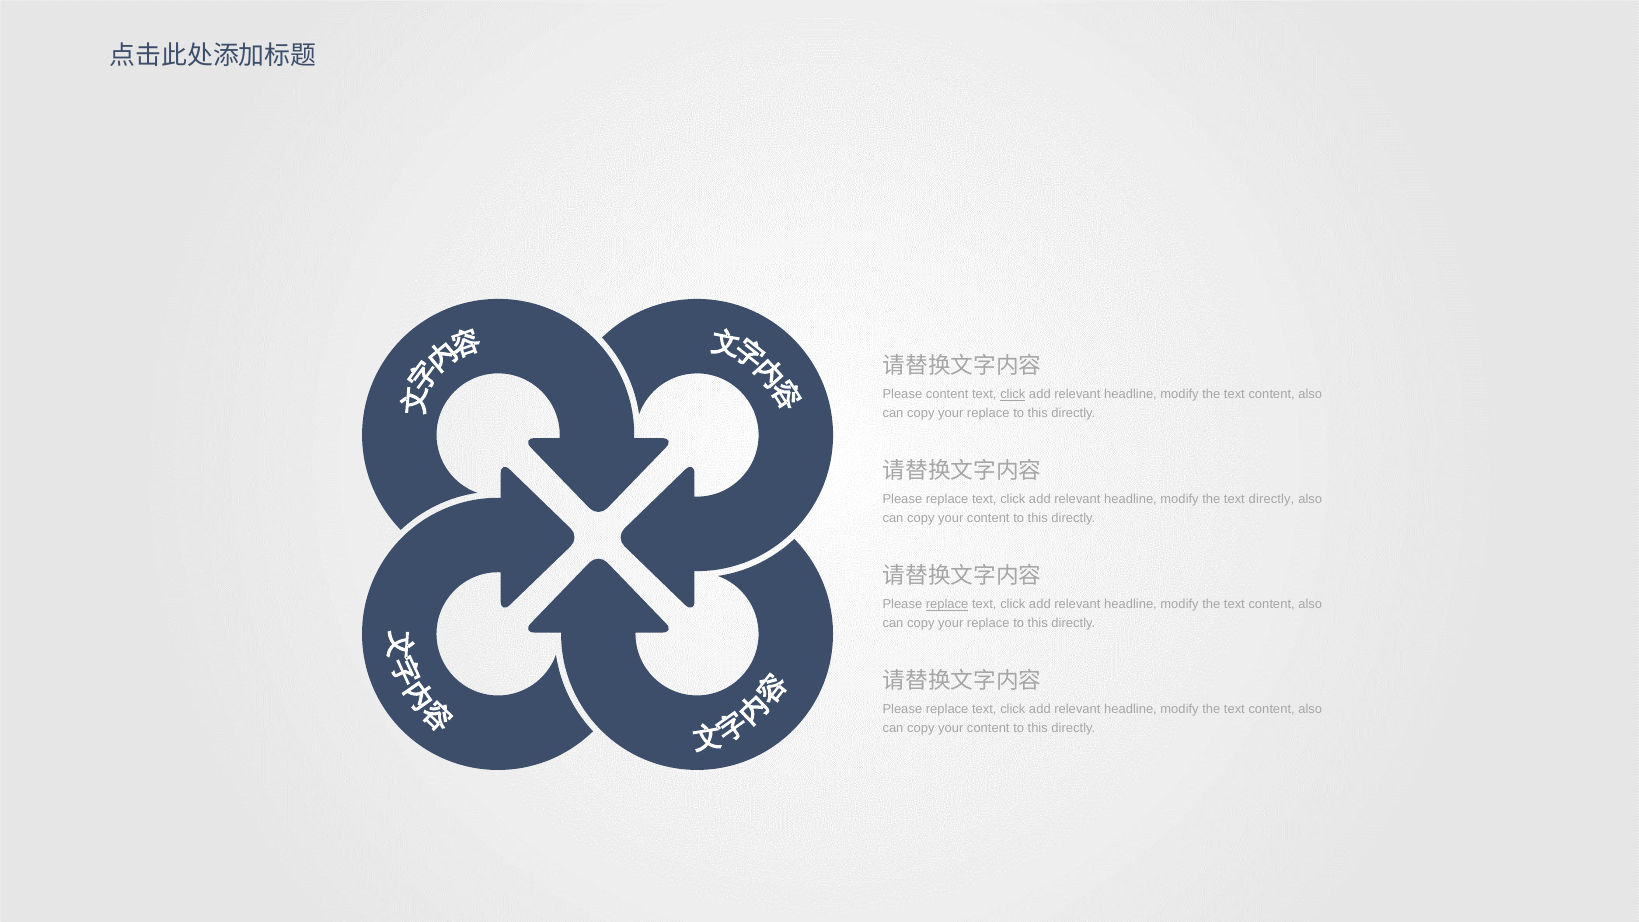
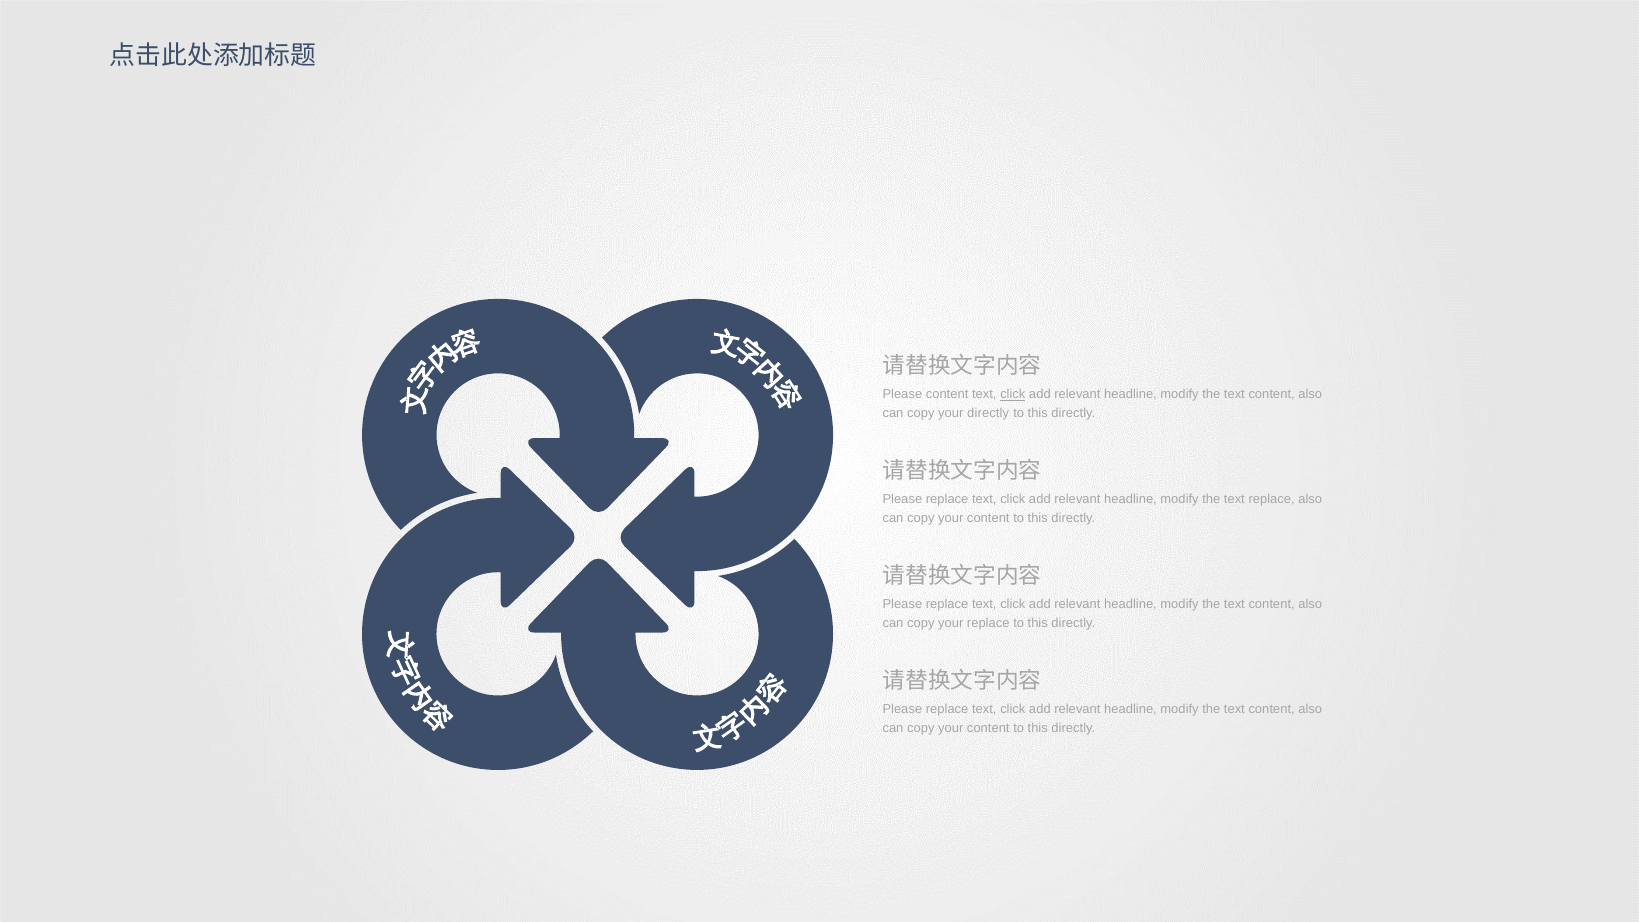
replace: replace -> directly (988, 413)
text directly: directly -> replace (1272, 499)
replace underline: present -> none (947, 604)
